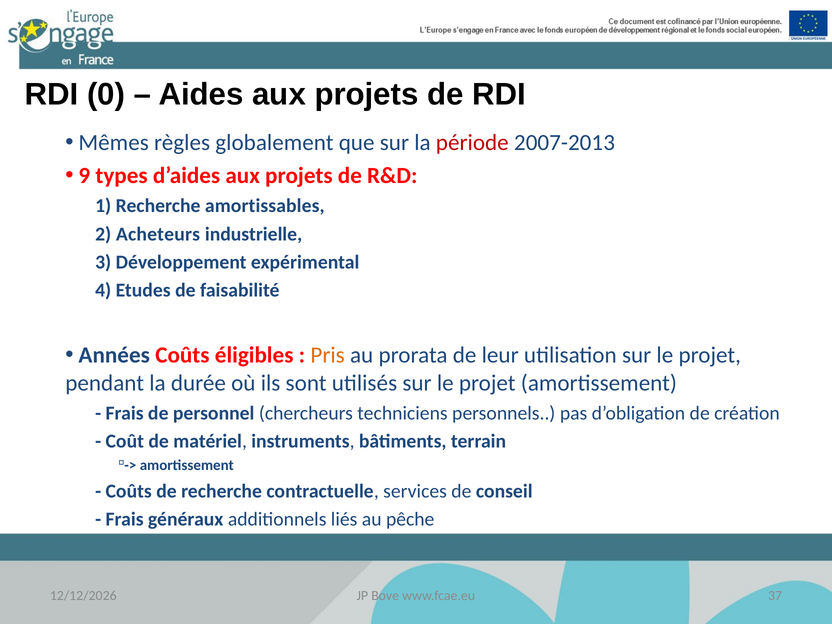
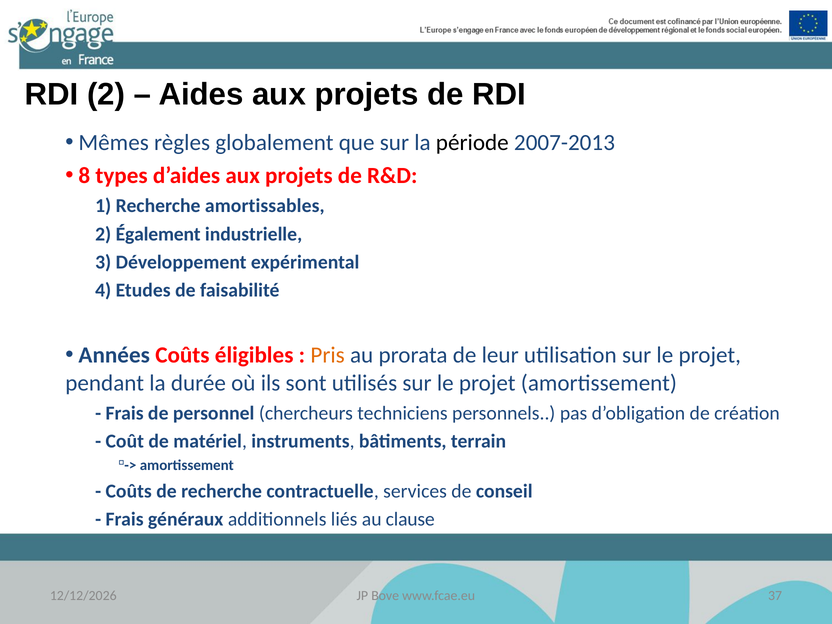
RDI 0: 0 -> 2 (106, 95)
période colour: red -> black (472, 143)
9: 9 -> 8 (84, 176)
Acheteurs: Acheteurs -> Également (158, 234)
pêche: pêche -> clause (410, 519)
